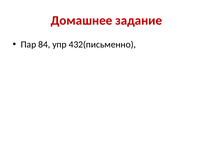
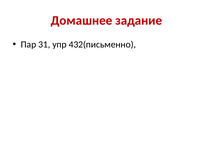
84: 84 -> 31 (44, 45)
